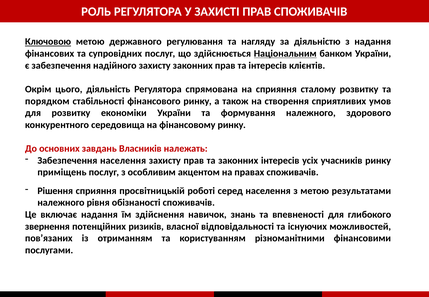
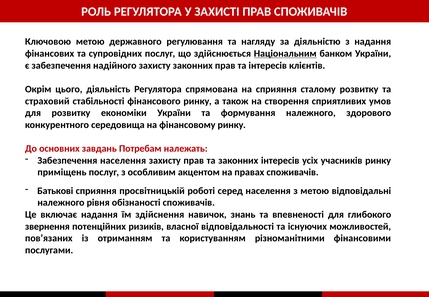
Ключовою underline: present -> none (48, 42)
порядком: порядком -> страховий (47, 101)
Власників: Власників -> Потребам (140, 149)
Рішення: Рішення -> Батькові (55, 191)
результатами: результатами -> відповідальні (361, 191)
